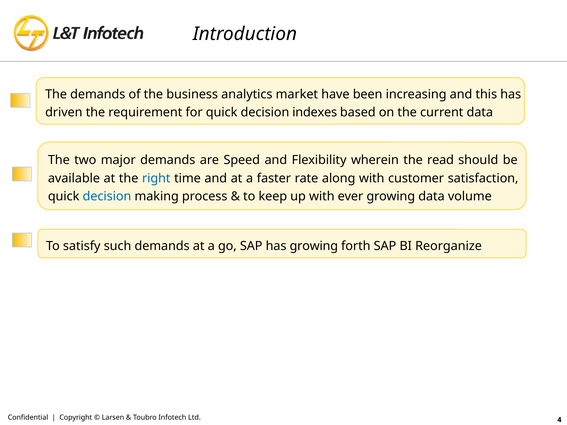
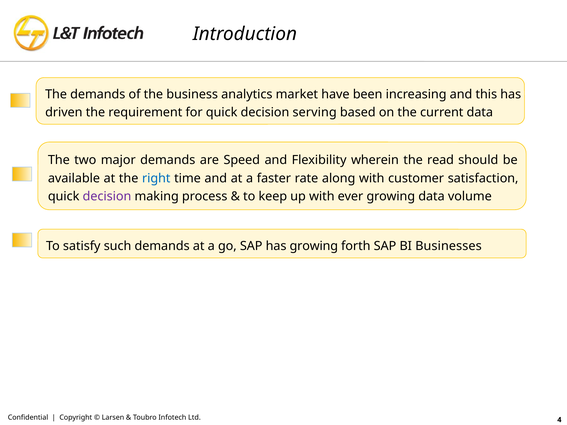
indexes: indexes -> serving (315, 112)
decision colour: blue -> purple (107, 196)
Reorganize: Reorganize -> Businesses (448, 246)
